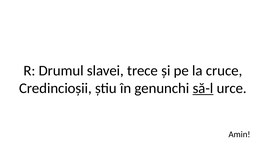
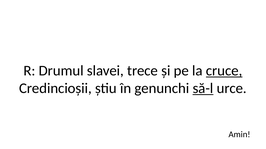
cruce underline: none -> present (224, 71)
